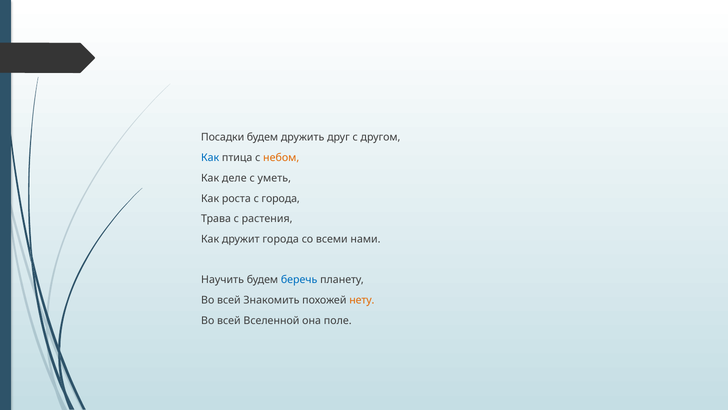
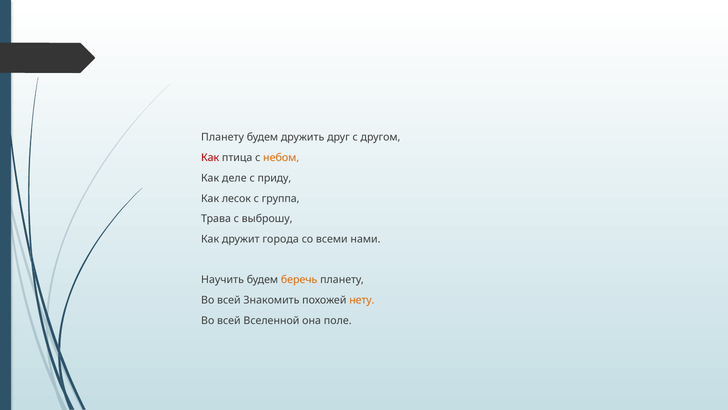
Посадки: Посадки -> Планету (223, 137)
Как colour: blue -> red (210, 158)
уметь: уметь -> приду (274, 178)
роста: роста -> лесок (236, 198)
с города: города -> группа (281, 198)
растения: растения -> выброшу (267, 219)
беречь colour: blue -> orange (299, 280)
